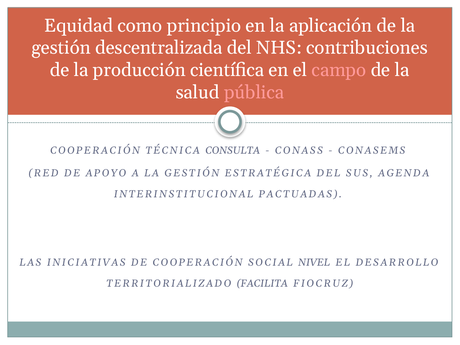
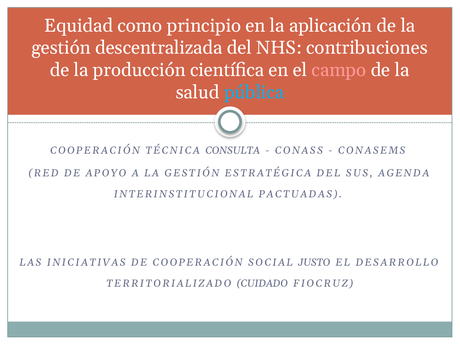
pública colour: pink -> light blue (254, 92)
NIVEL: NIVEL -> JUSTO (314, 263)
FACILITA: FACILITA -> CUIDADO (262, 283)
